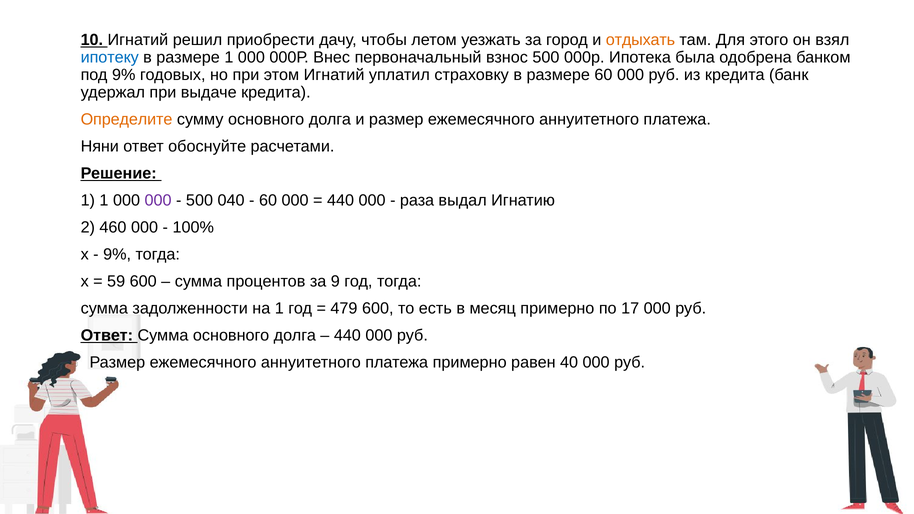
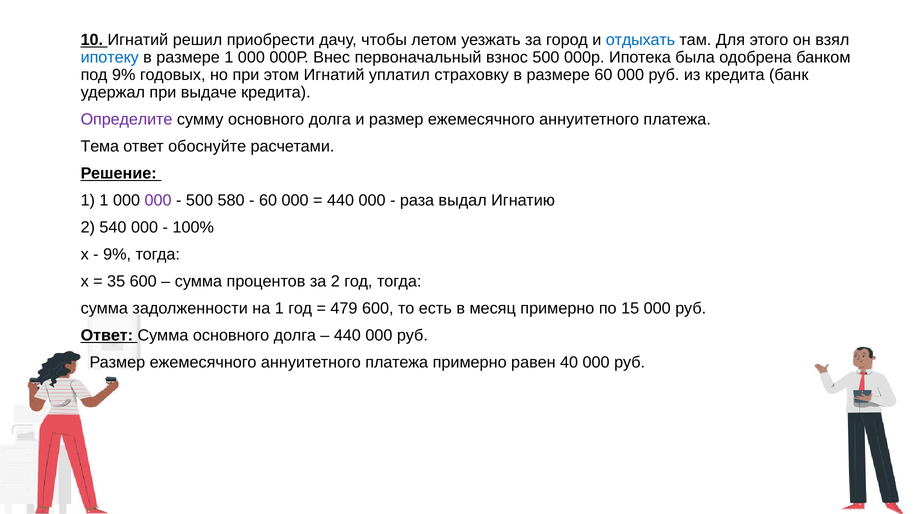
отдыхать colour: orange -> blue (640, 40)
Определите colour: orange -> purple (127, 119)
Няни: Няни -> Тема (100, 146)
040: 040 -> 580 (231, 200)
460: 460 -> 540 (113, 227)
59: 59 -> 35 (116, 281)
за 9: 9 -> 2 (335, 281)
17: 17 -> 15 (630, 308)
